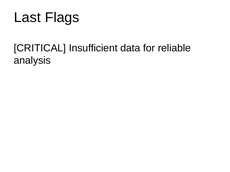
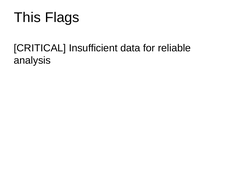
Last: Last -> This (27, 17)
